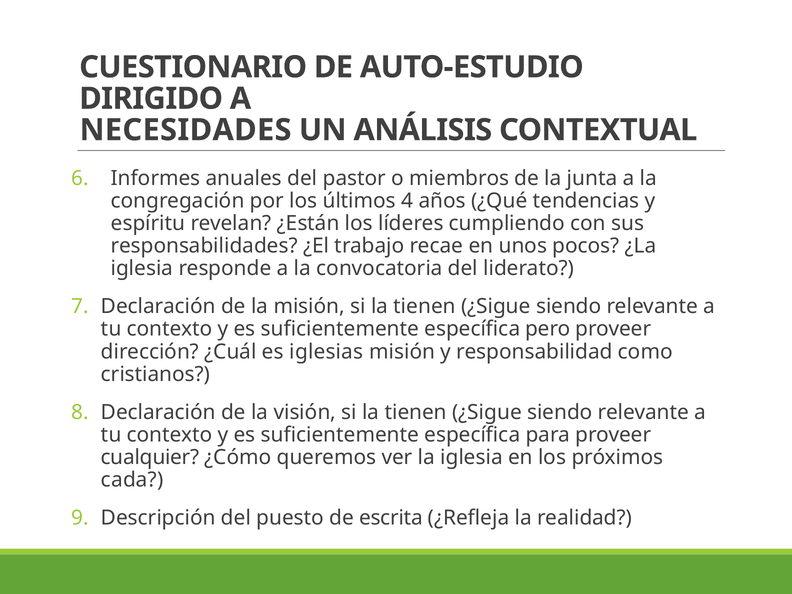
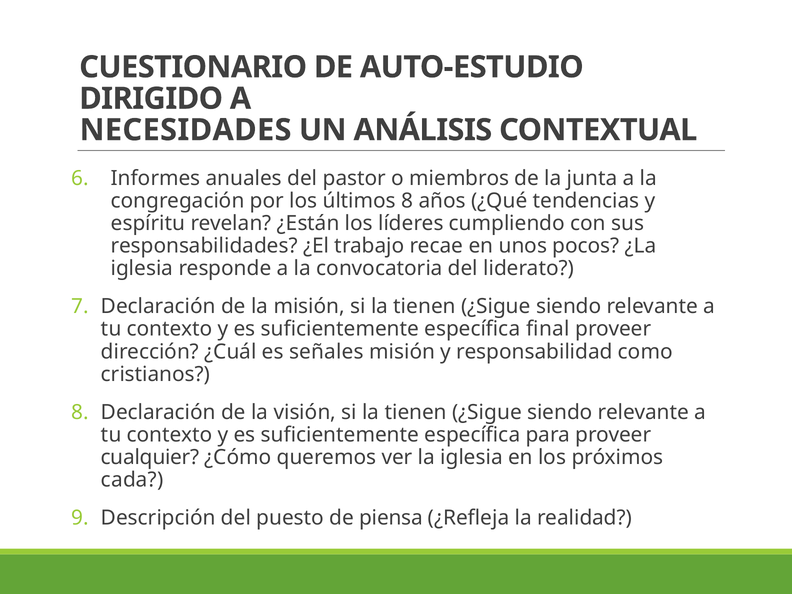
últimos 4: 4 -> 8 (407, 201)
pero: pero -> final (548, 329)
iglesias: iglesias -> señales (326, 352)
escrita: escrita -> piensa (391, 518)
